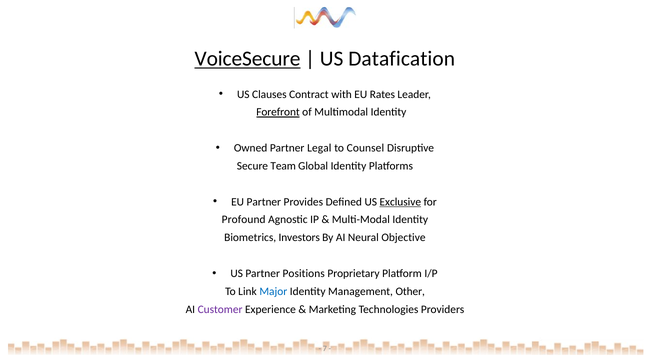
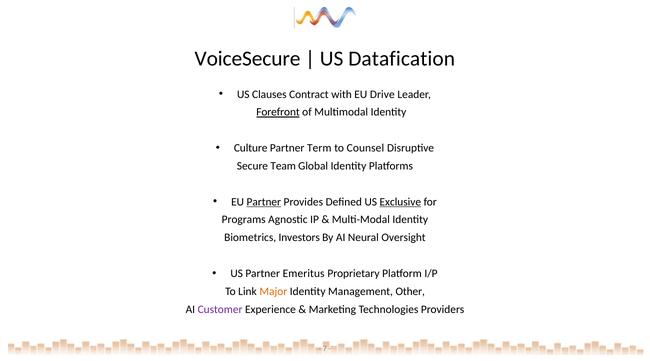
VoiceSecure underline: present -> none (248, 59)
Rates: Rates -> Drive (382, 94)
Owned: Owned -> Culture (251, 148)
Legal: Legal -> Term (319, 148)
Partner underline: none -> present (264, 202)
Profound: Profound -> Programs (244, 220)
Objective: Objective -> Oversight (404, 238)
Positions: Positions -> Emeritus (304, 274)
Major colour: blue -> orange (273, 292)
